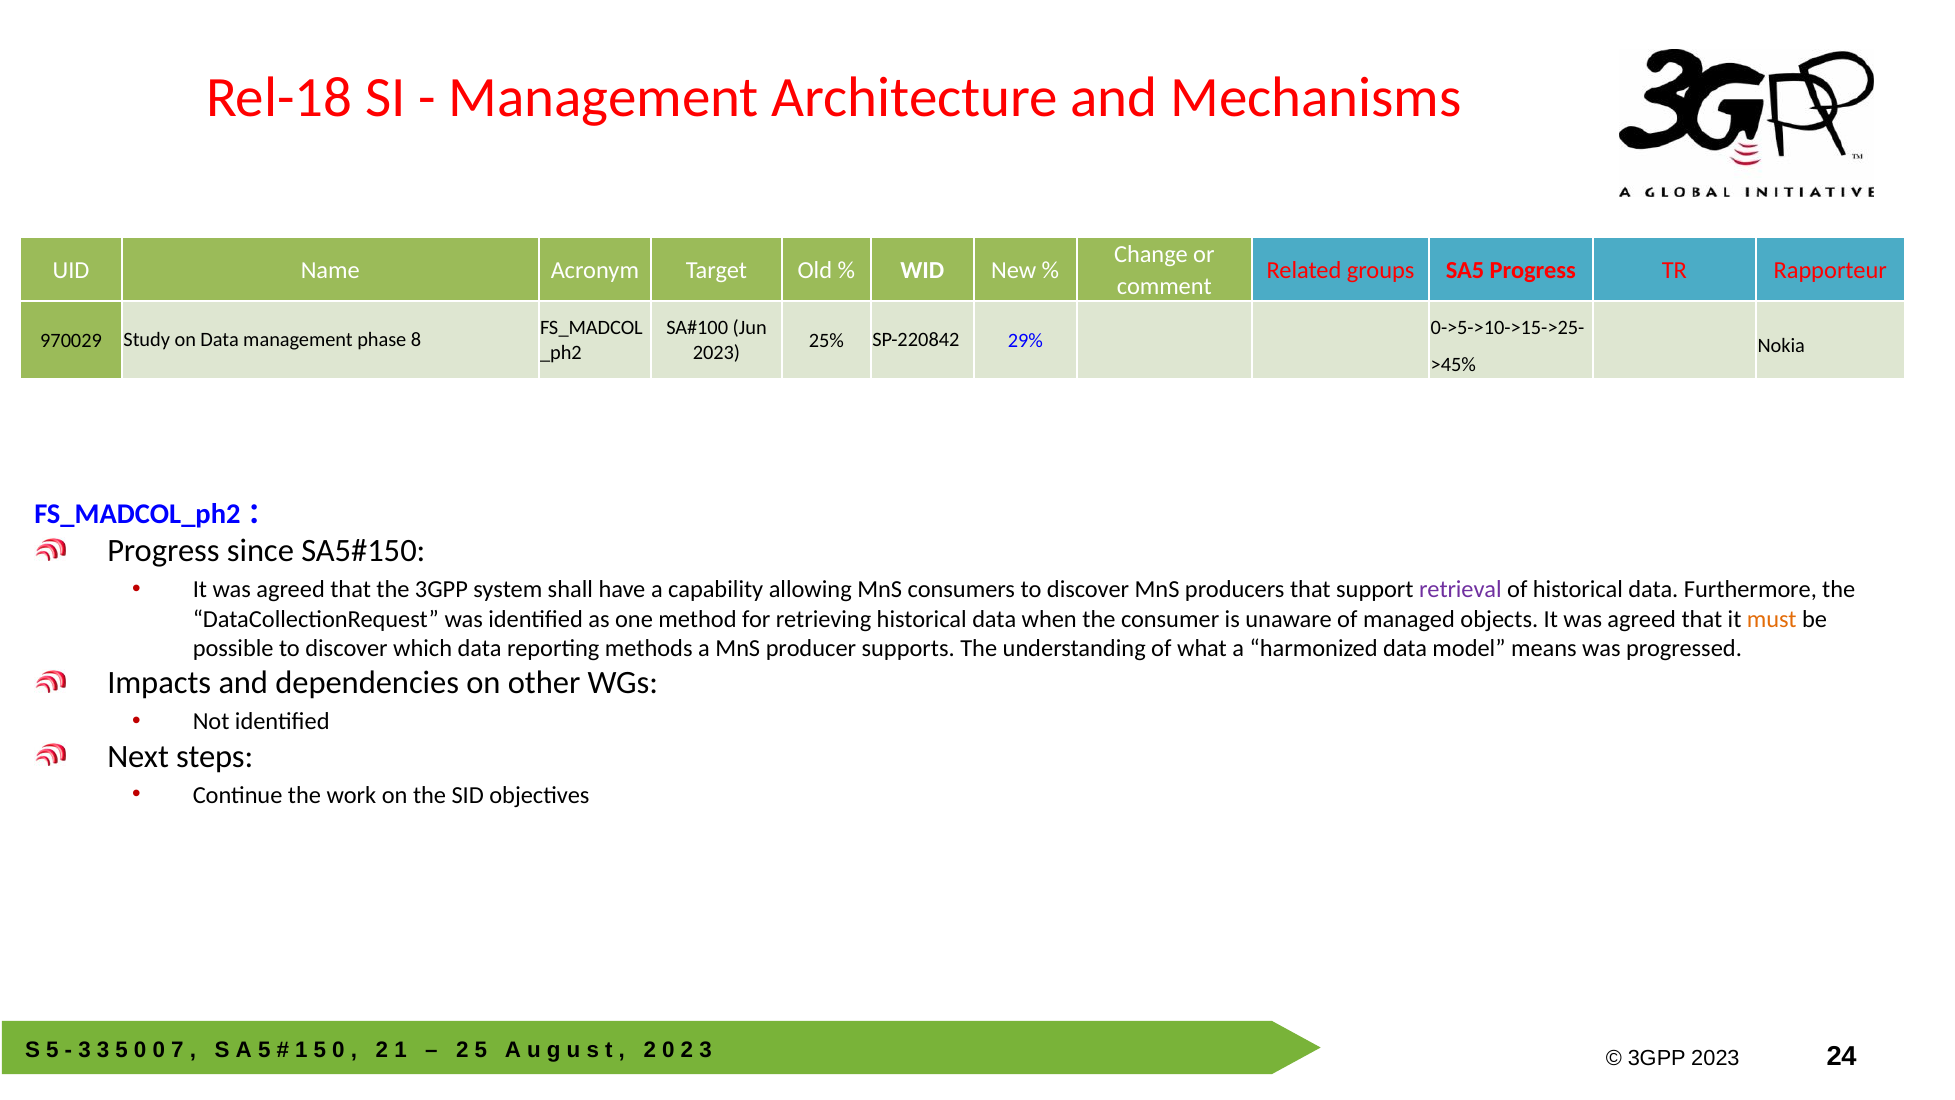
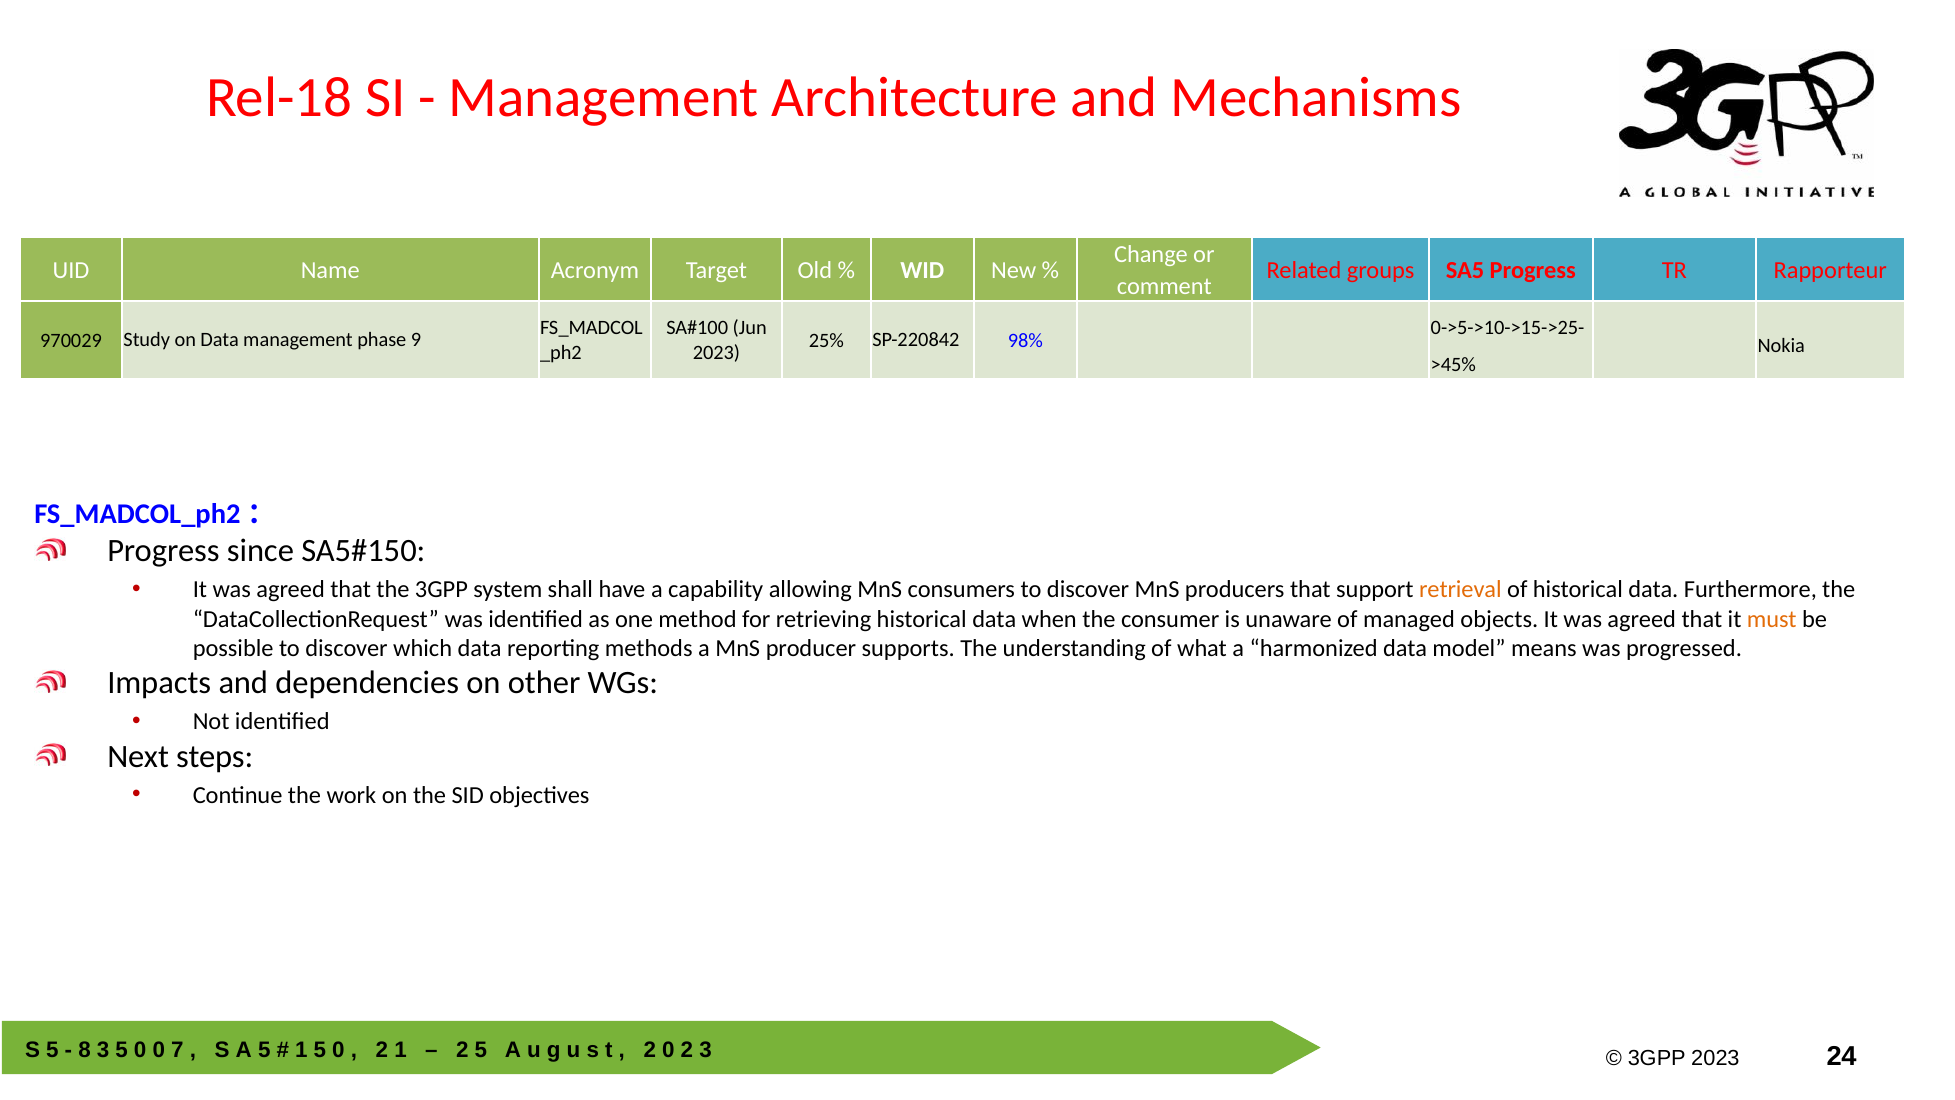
8: 8 -> 9 (416, 340)
29%: 29% -> 98% (1025, 341)
retrieval colour: purple -> orange (1460, 590)
3: 3 -> 8 (84, 1050)
